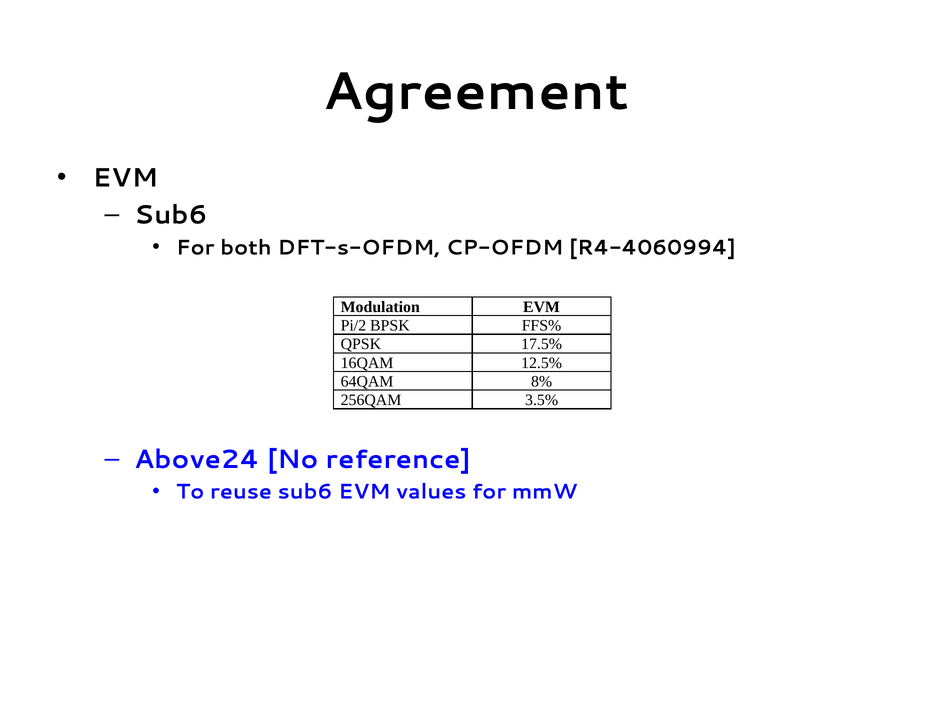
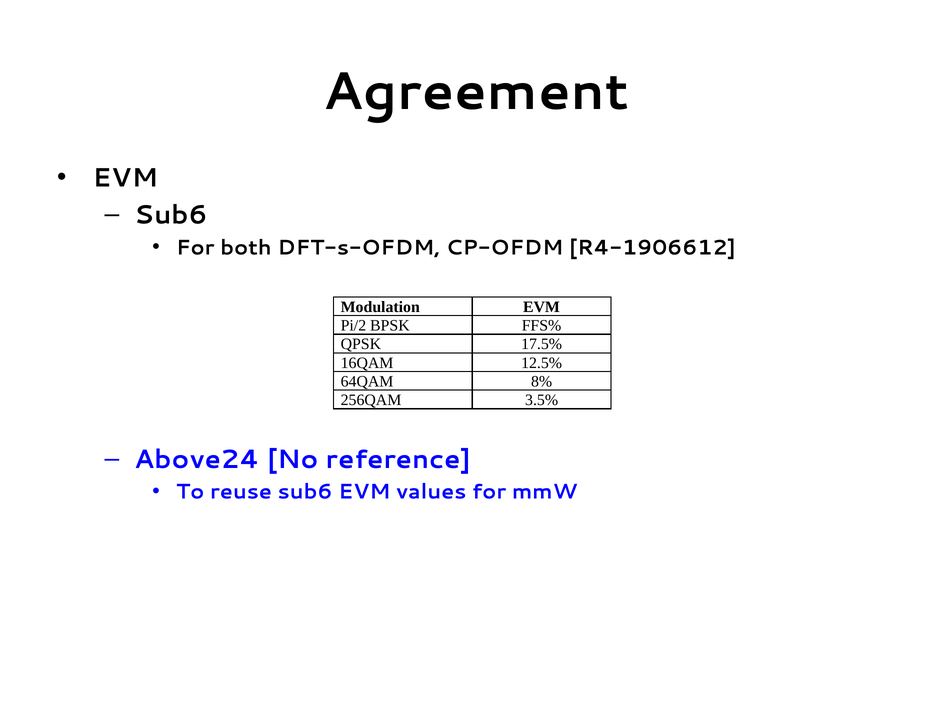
R4-4060994: R4-4060994 -> R4-1906612 (652, 248)
